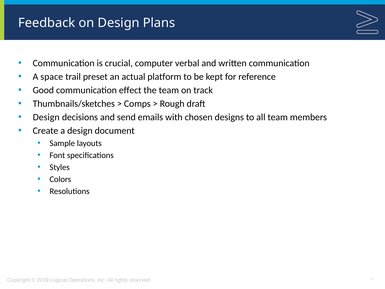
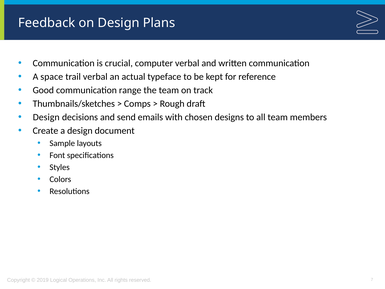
trail preset: preset -> verbal (95, 77)
platform: platform -> typeface (164, 77)
effect: effect -> range (130, 90)
